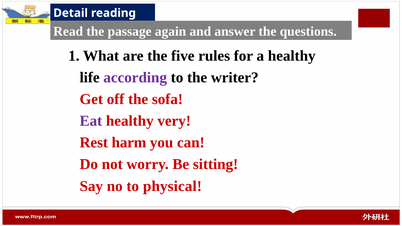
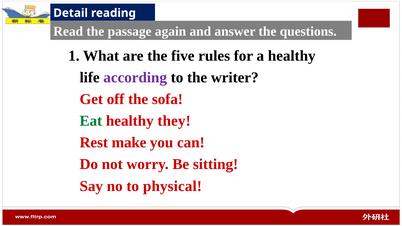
Eat colour: purple -> green (91, 121)
very: very -> they (174, 121)
harm: harm -> make (129, 143)
